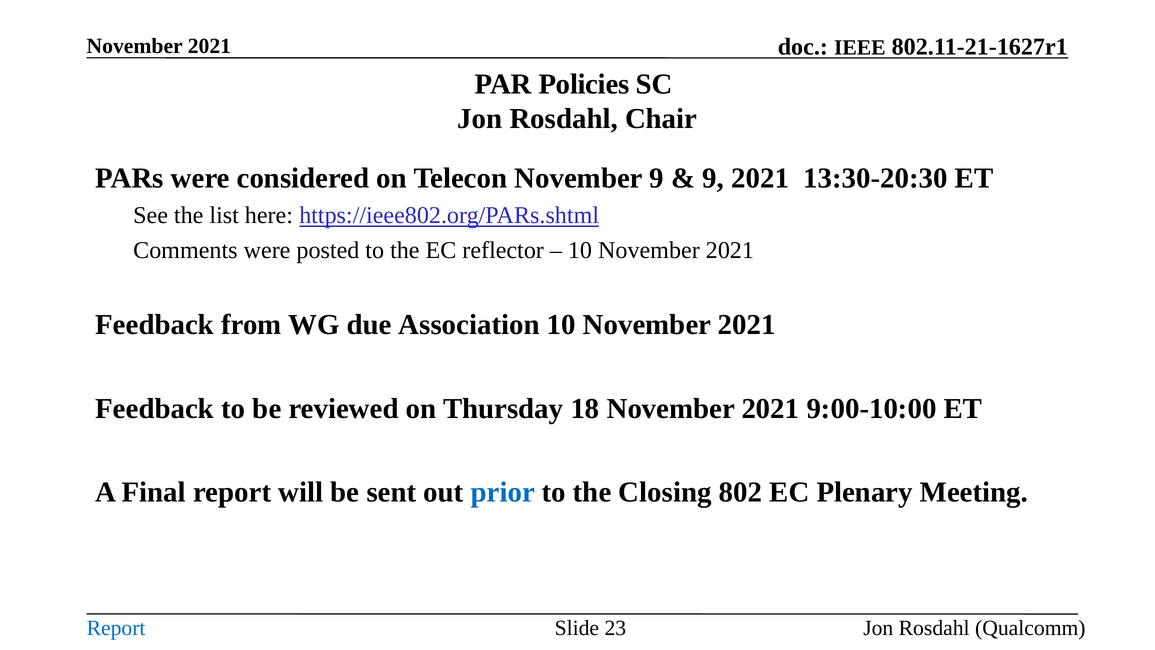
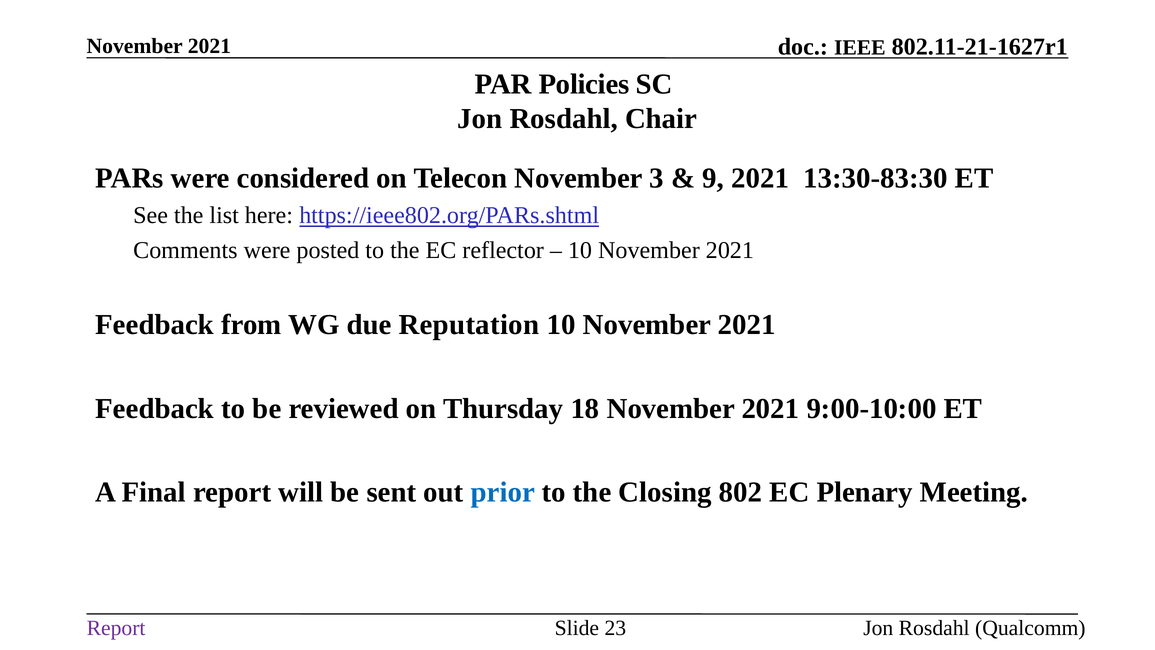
November 9: 9 -> 3 (657, 178)
13:30-20:30: 13:30-20:30 -> 13:30-83:30 (875, 178)
Association: Association -> Reputation (469, 325)
Report colour: blue -> purple (116, 628)
